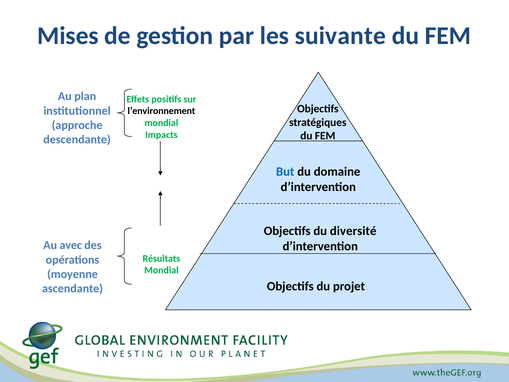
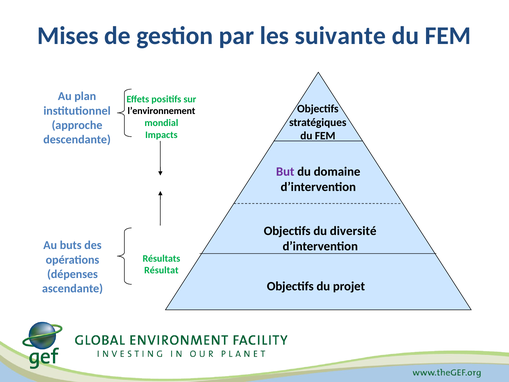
But colour: blue -> purple (285, 172)
avec: avec -> buts (71, 245)
Mondial: Mondial -> Résultat (161, 270)
moyenne: moyenne -> dépenses (73, 274)
